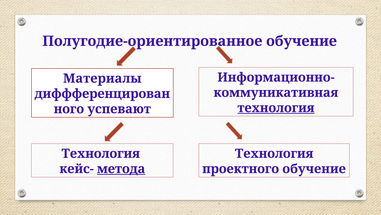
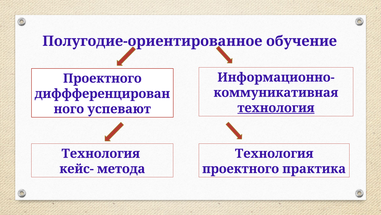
Материалы: Материалы -> Проектного (102, 78)
проектного обучение: обучение -> практика (314, 168)
метода underline: present -> none (121, 168)
